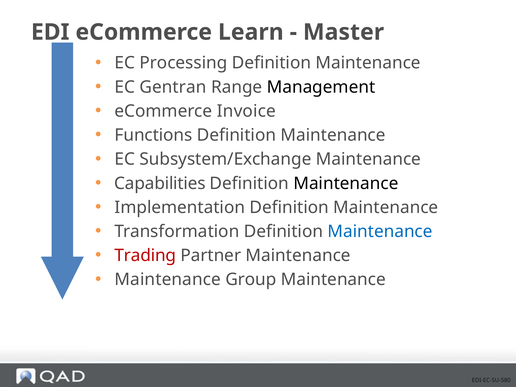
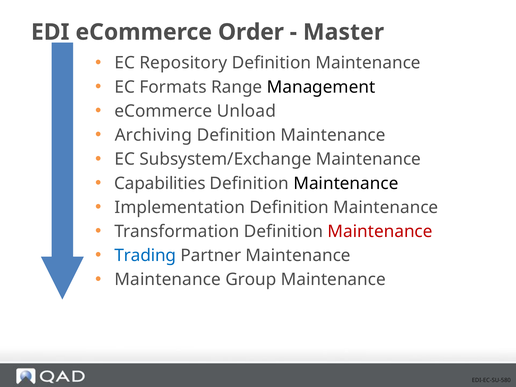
Learn: Learn -> Order (251, 32)
Processing: Processing -> Repository (183, 63)
Gentran: Gentran -> Formats (173, 87)
Invoice: Invoice -> Unload (246, 111)
Functions: Functions -> Archiving (153, 135)
Maintenance colour: blue -> red (380, 231)
Trading colour: red -> blue (145, 256)
